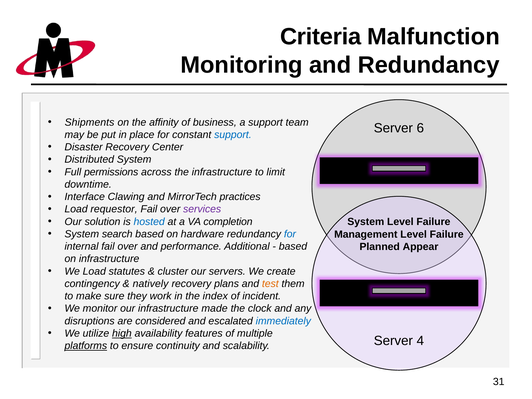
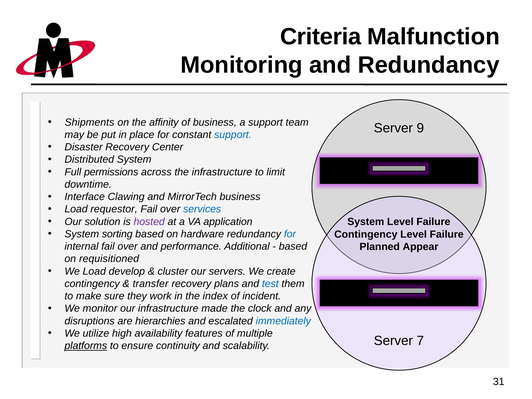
6: 6 -> 9 (420, 128)
MirrorTech practices: practices -> business (240, 197)
services colour: purple -> blue (202, 209)
hosted colour: blue -> purple (149, 222)
completion: completion -> application (228, 222)
search: search -> sorting (117, 234)
Management: Management -> Contingency (366, 234)
on infrastructure: infrastructure -> requisitioned (109, 259)
statutes: statutes -> develop (127, 271)
natively: natively -> transfer (151, 284)
test colour: orange -> blue (270, 284)
considered: considered -> hierarchies (160, 321)
high underline: present -> none (122, 333)
4: 4 -> 7 (420, 341)
